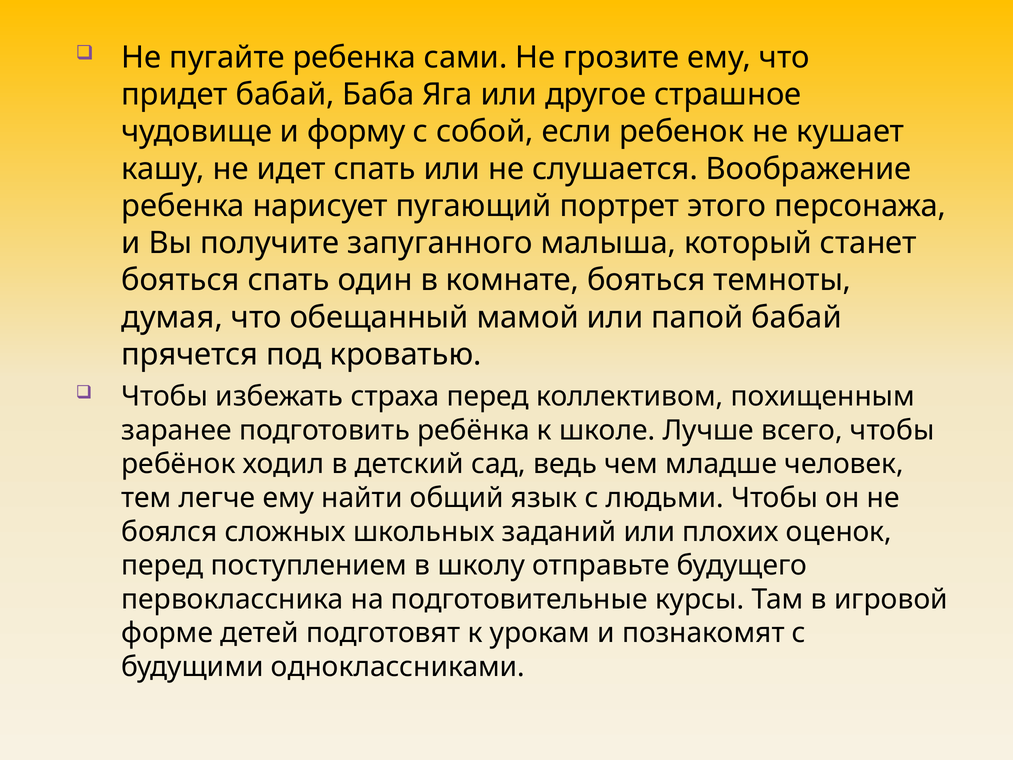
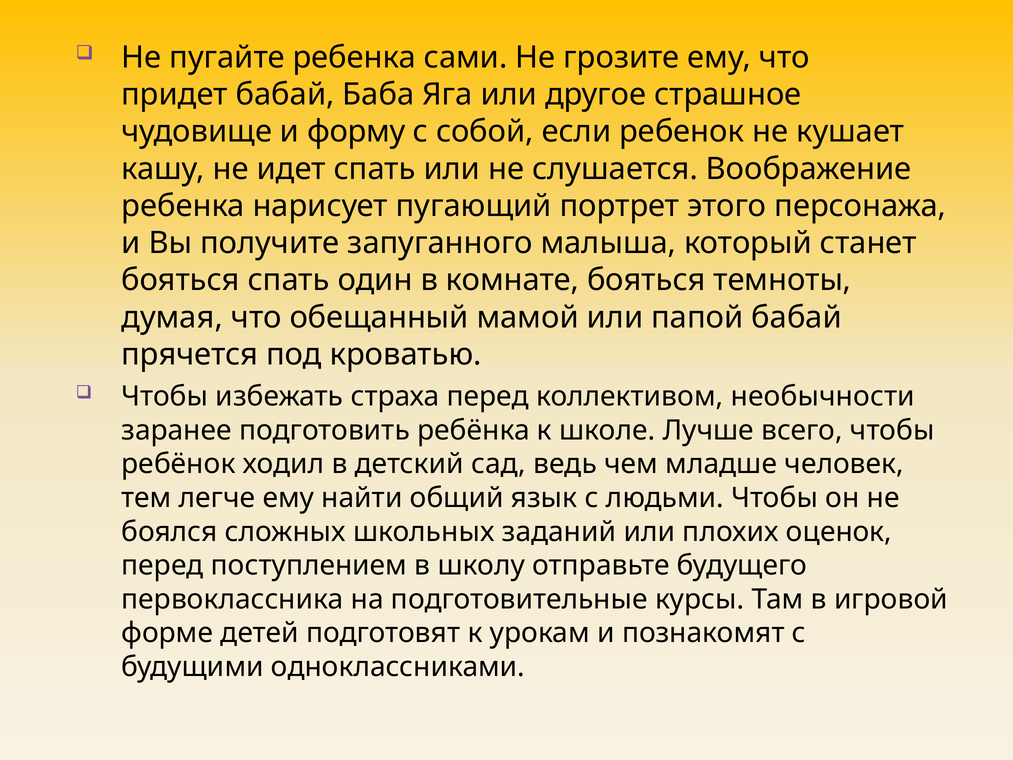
похищенным: похищенным -> необычности (823, 396)
